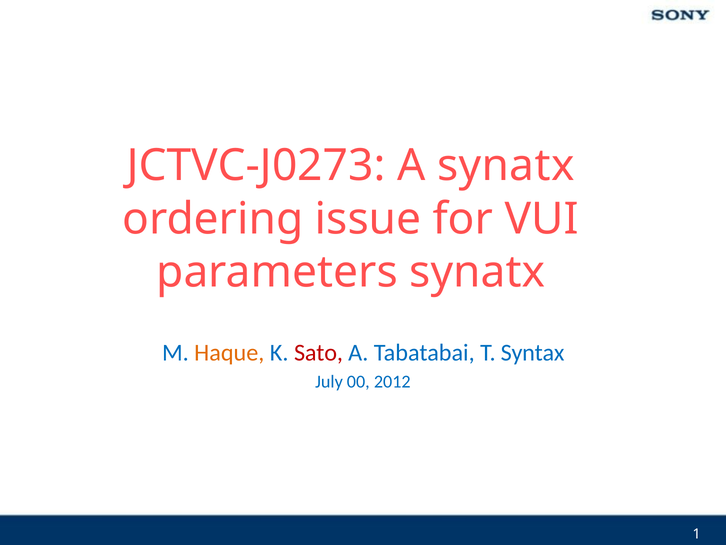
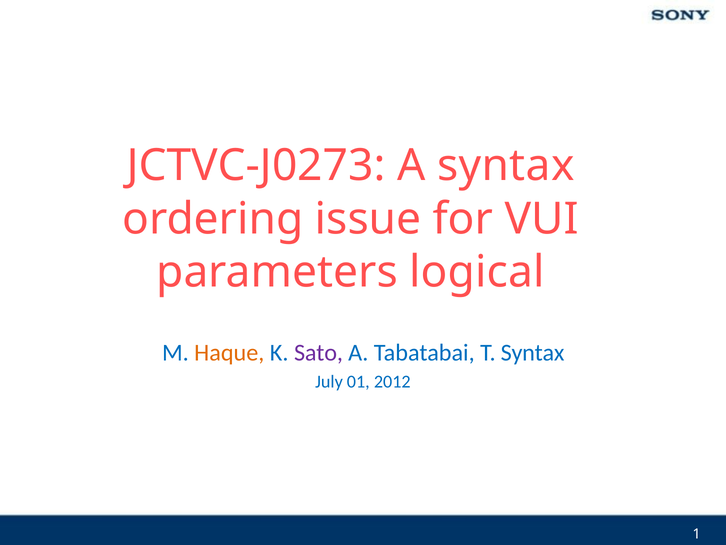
A synatx: synatx -> syntax (506, 166)
parameters synatx: synatx -> logical (477, 272)
Sato colour: red -> purple (318, 353)
00: 00 -> 01 (358, 381)
